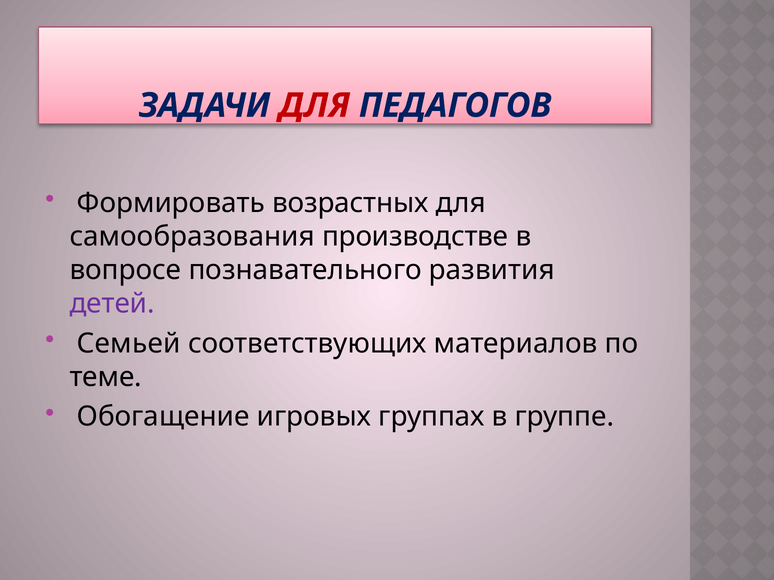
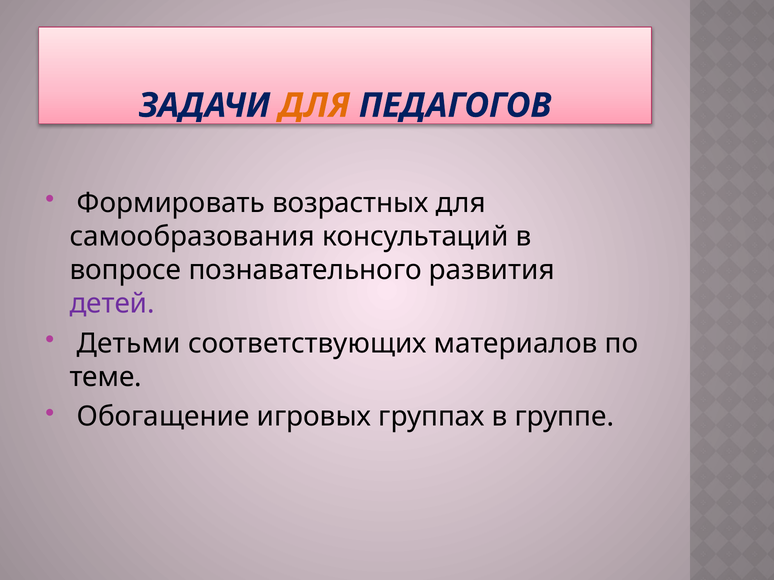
ДЛЯ colour: red -> orange (314, 106)
производстве: производстве -> консультаций (415, 237)
Семьей: Семьей -> Детьми (129, 344)
